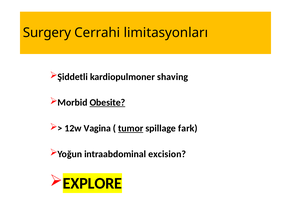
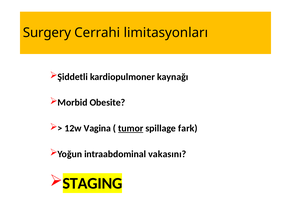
shaving: shaving -> kaynağı (173, 77)
Obesite underline: present -> none (107, 102)
excision: excision -> vakasını (167, 153)
EXPLORE: EXPLORE -> STAGING (92, 183)
